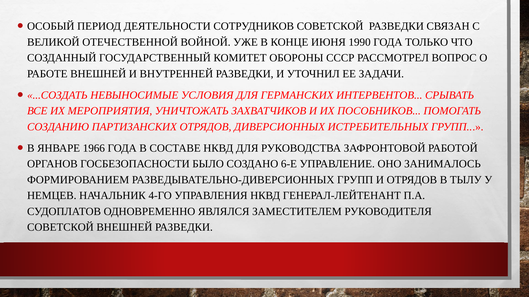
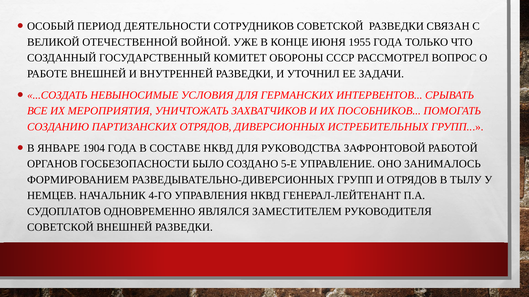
1990: 1990 -> 1955 (360, 42)
1966: 1966 -> 1904 (94, 148)
6-Е: 6-Е -> 5-Е (289, 164)
